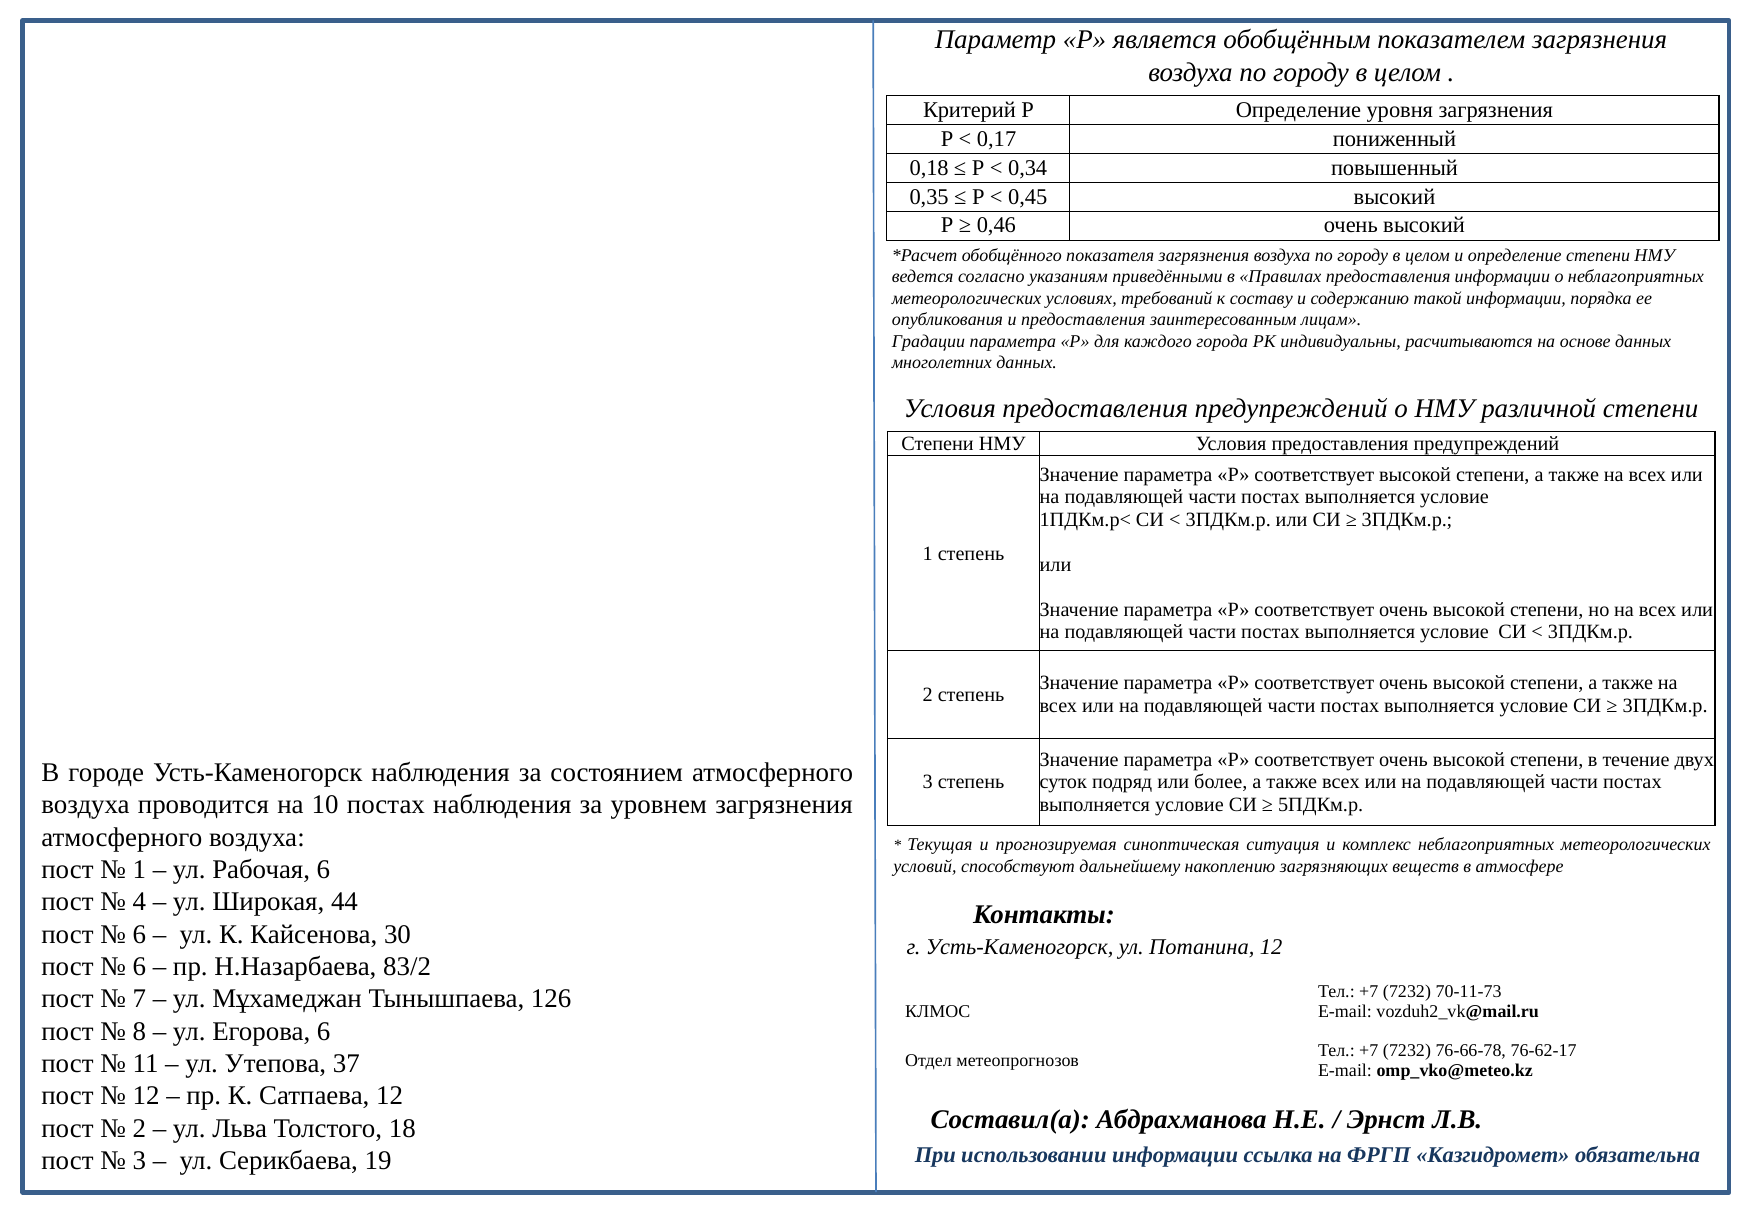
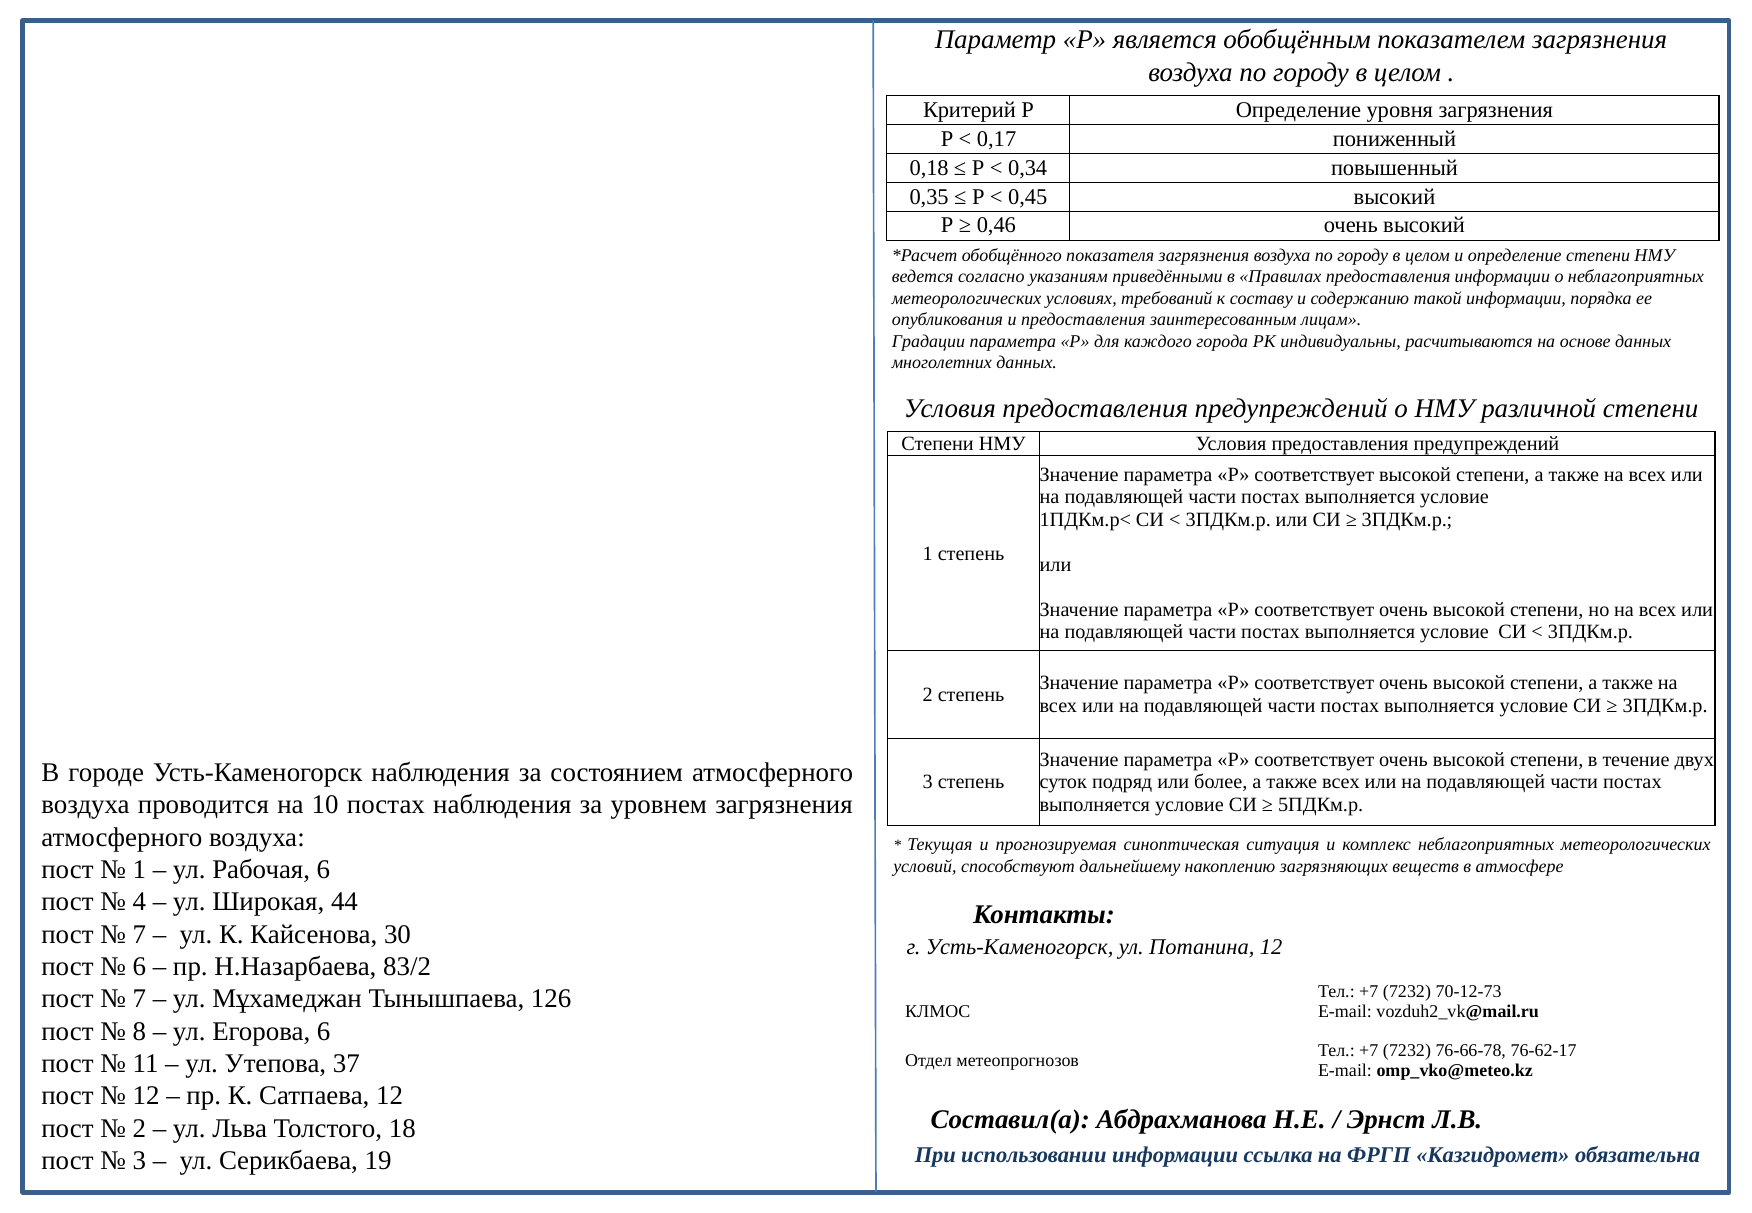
6: 6 -> 7 (139, 934)
70-11-73: 70-11-73 -> 70-12-73 (1469, 992)
